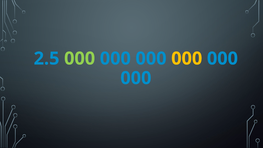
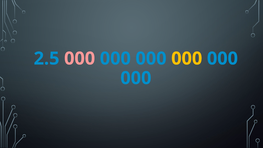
000 colour: light green -> pink (80, 59)
